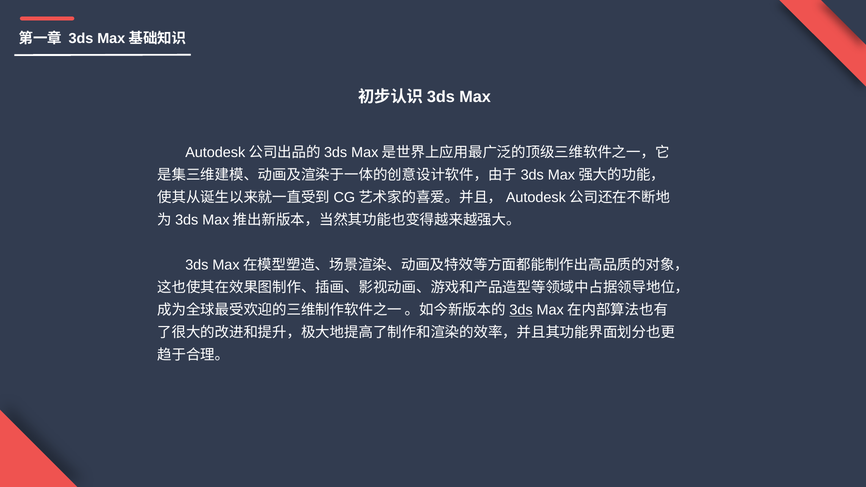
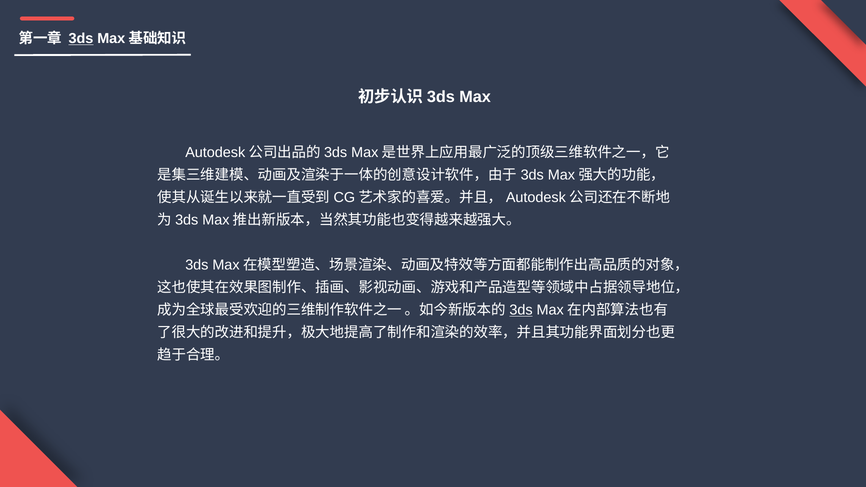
3ds underline: none -> present (81, 39)
